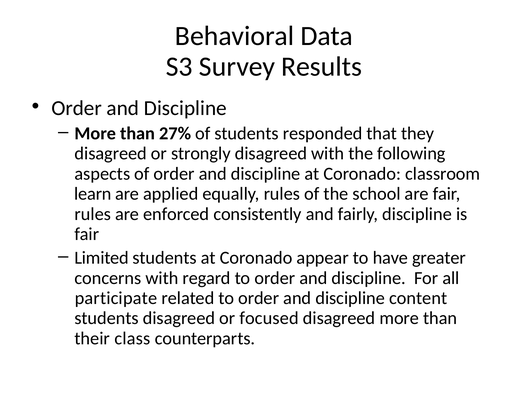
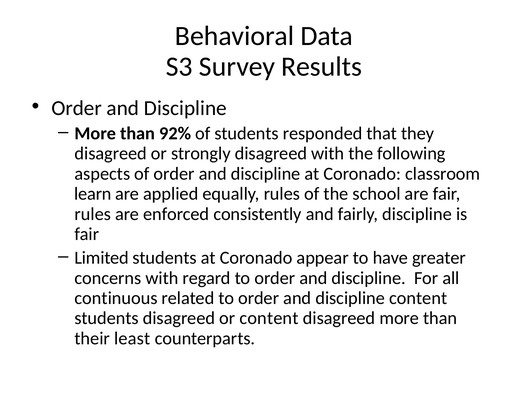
27%: 27% -> 92% (175, 133)
participate: participate -> continuous (116, 298)
or focused: focused -> content (269, 318)
class: class -> least (132, 338)
